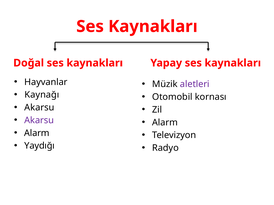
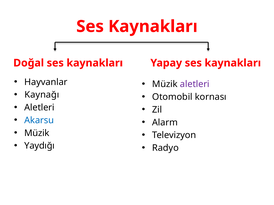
Akarsu: Akarsu -> Aletleri (39, 108)
Akarsu colour: purple -> blue (39, 121)
Alarm: Alarm -> Müzik (37, 133)
